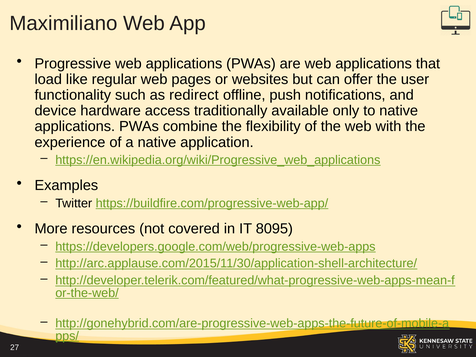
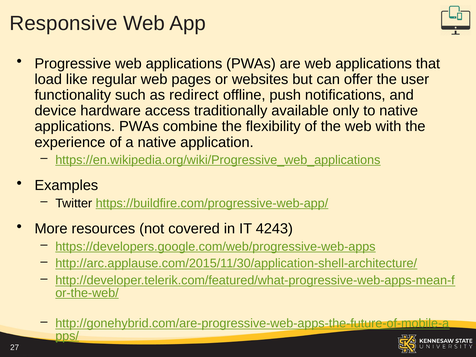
Maximiliano: Maximiliano -> Responsive (63, 23)
8095: 8095 -> 4243 (274, 229)
